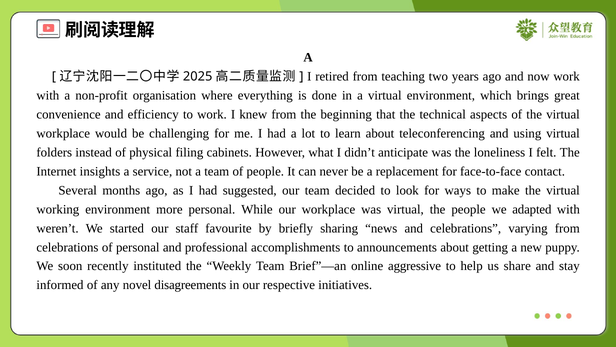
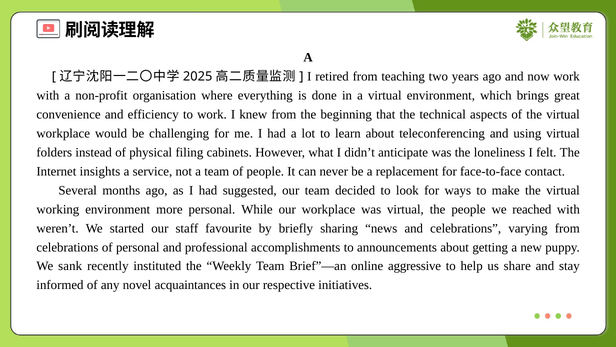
adapted: adapted -> reached (532, 209)
soon: soon -> sank (70, 266)
disagreements: disagreements -> acquaintances (190, 285)
